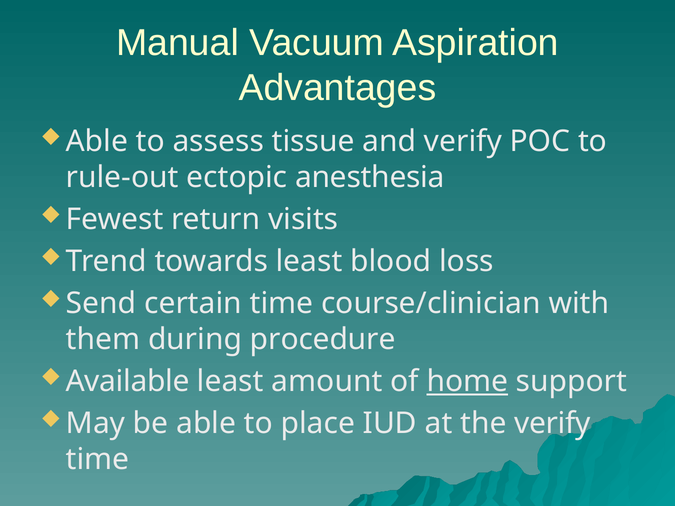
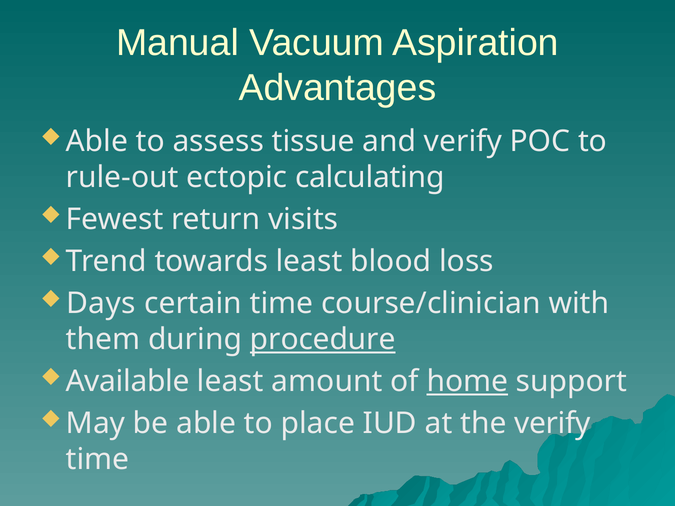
anesthesia: anesthesia -> calculating (370, 178)
Send: Send -> Days (101, 304)
procedure underline: none -> present (323, 340)
